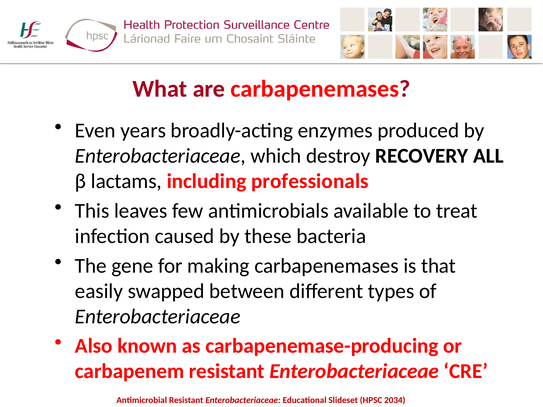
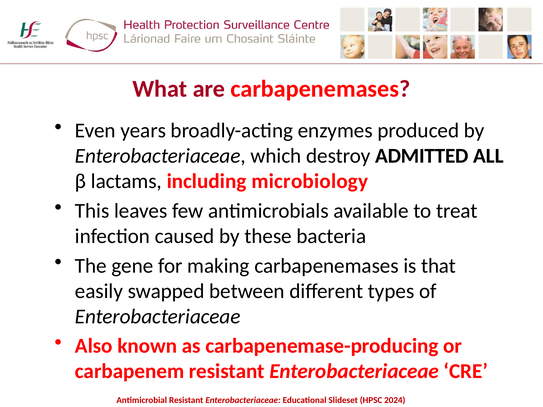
RECOVERY: RECOVERY -> ADMITTED (422, 156)
professionals: professionals -> microbiology (310, 181)
2034: 2034 -> 2024 (395, 401)
